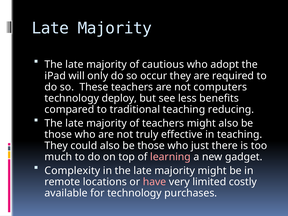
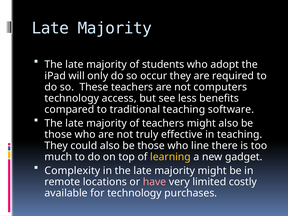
cautious: cautious -> students (163, 65)
deploy: deploy -> access (119, 98)
reducing: reducing -> software (231, 109)
just: just -> line (200, 146)
learning colour: pink -> yellow (170, 157)
